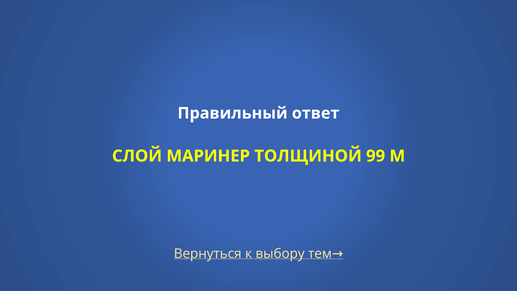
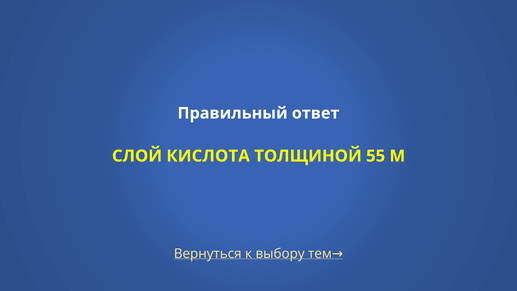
МАРИНЕР: МАРИНЕР -> КИСЛОТА (208, 156)
99: 99 -> 55 (376, 156)
